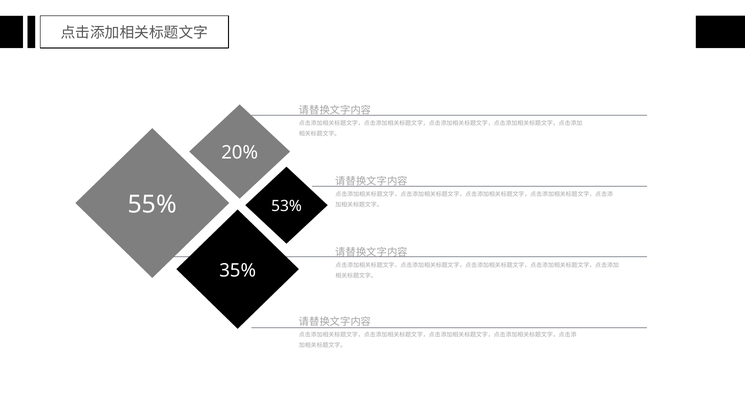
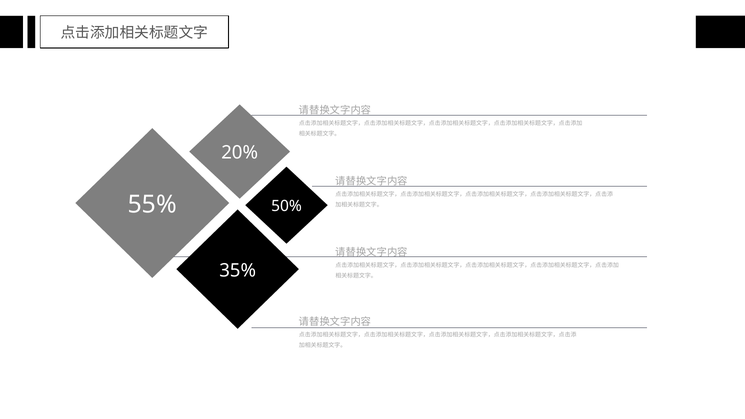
53%: 53% -> 50% (286, 206)
